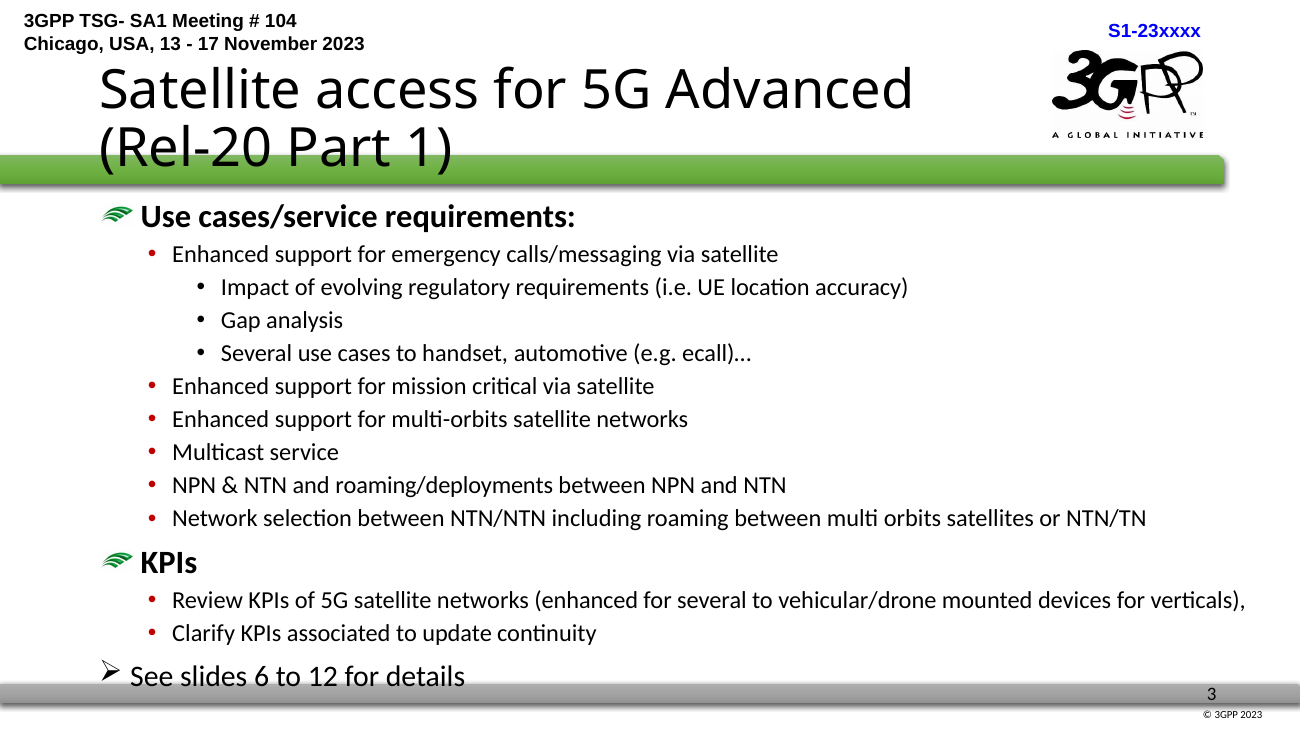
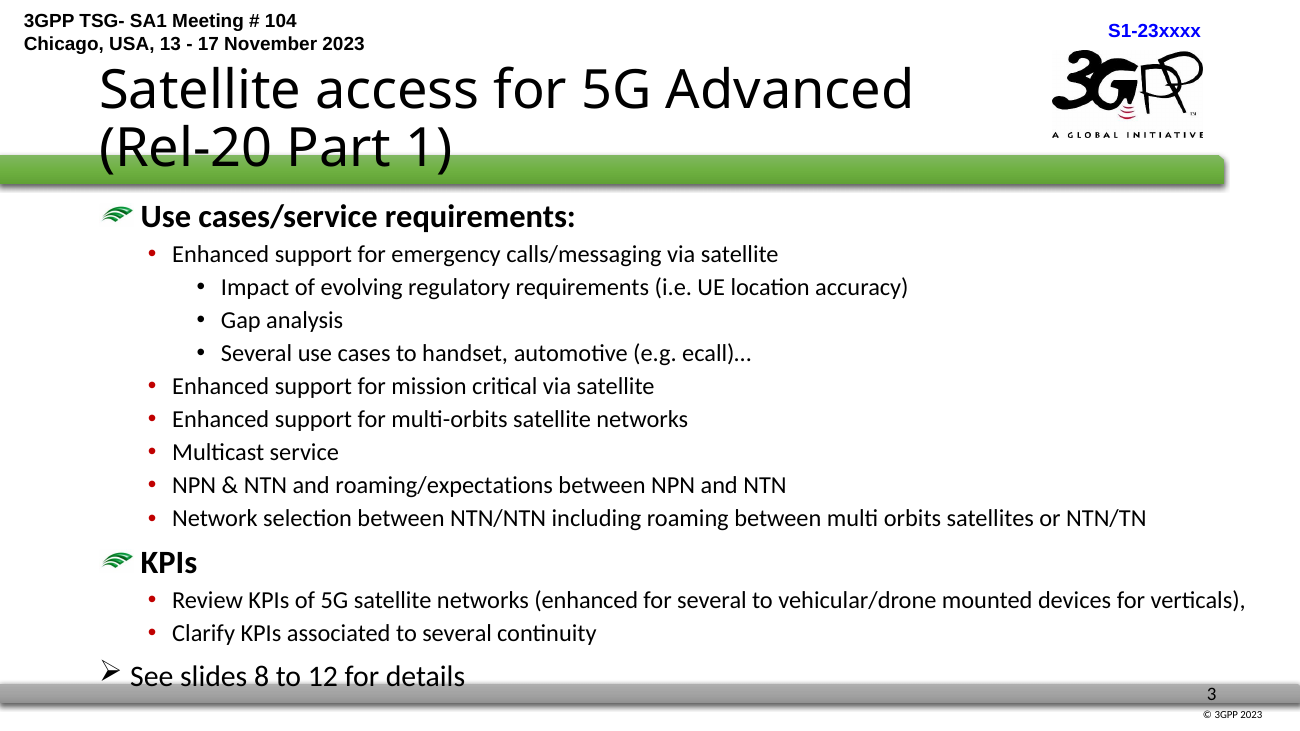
roaming/deployments: roaming/deployments -> roaming/expectations (444, 486)
to update: update -> several (457, 634)
6: 6 -> 8 (262, 677)
